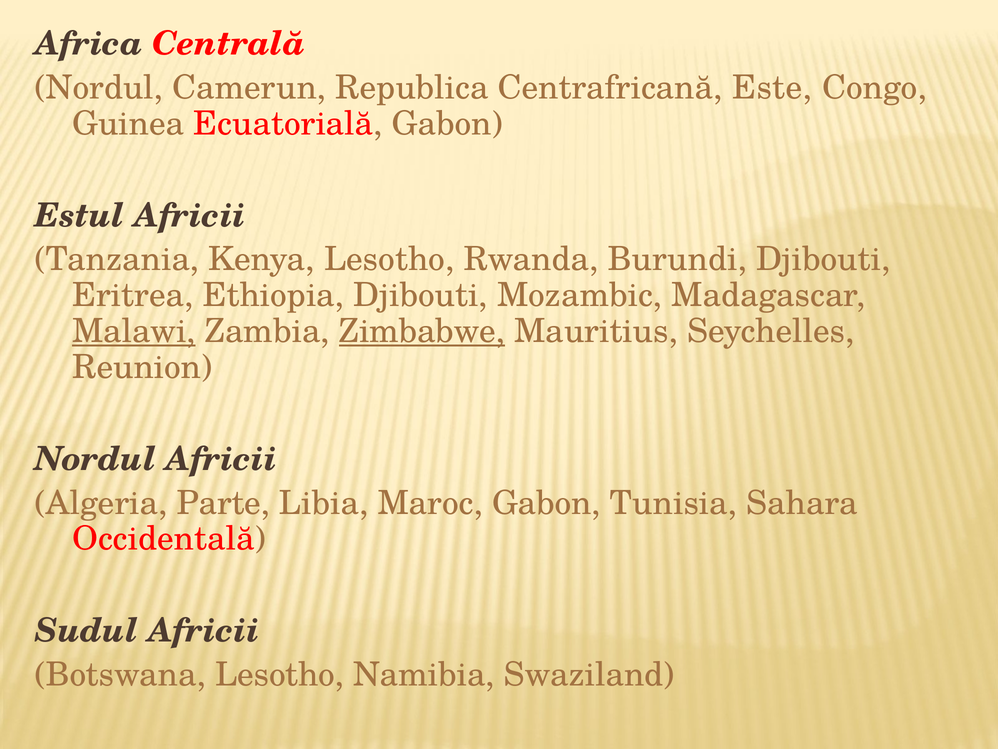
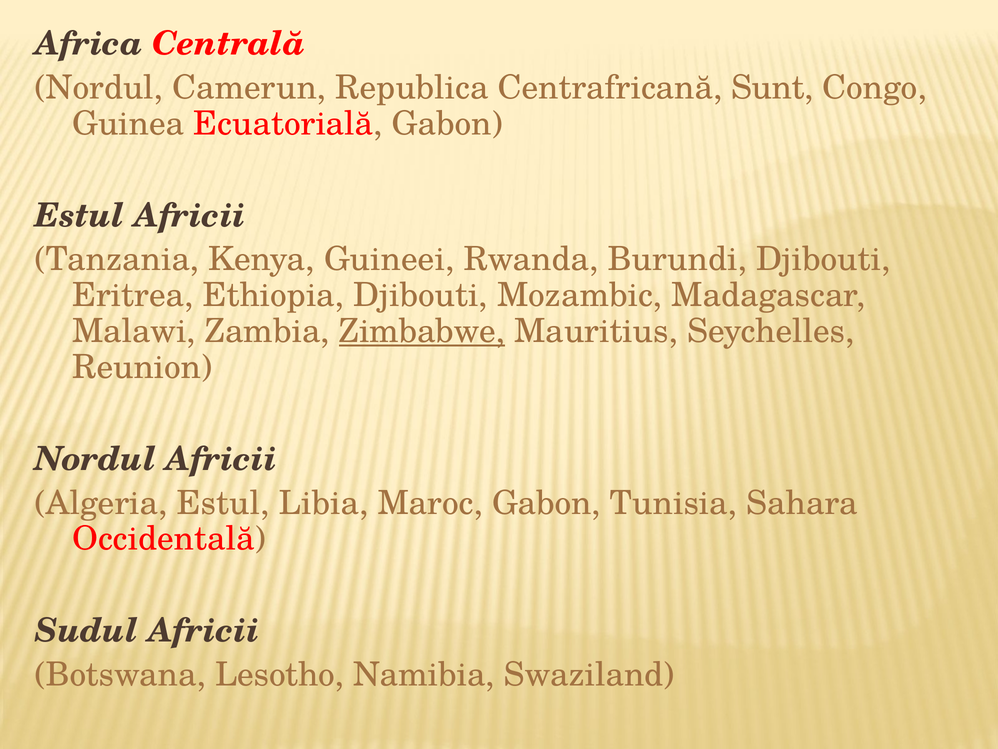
Este: Este -> Sunt (772, 88)
Kenya Lesotho: Lesotho -> Guineei (389, 259)
Malawi underline: present -> none (134, 331)
Algeria Parte: Parte -> Estul (223, 503)
